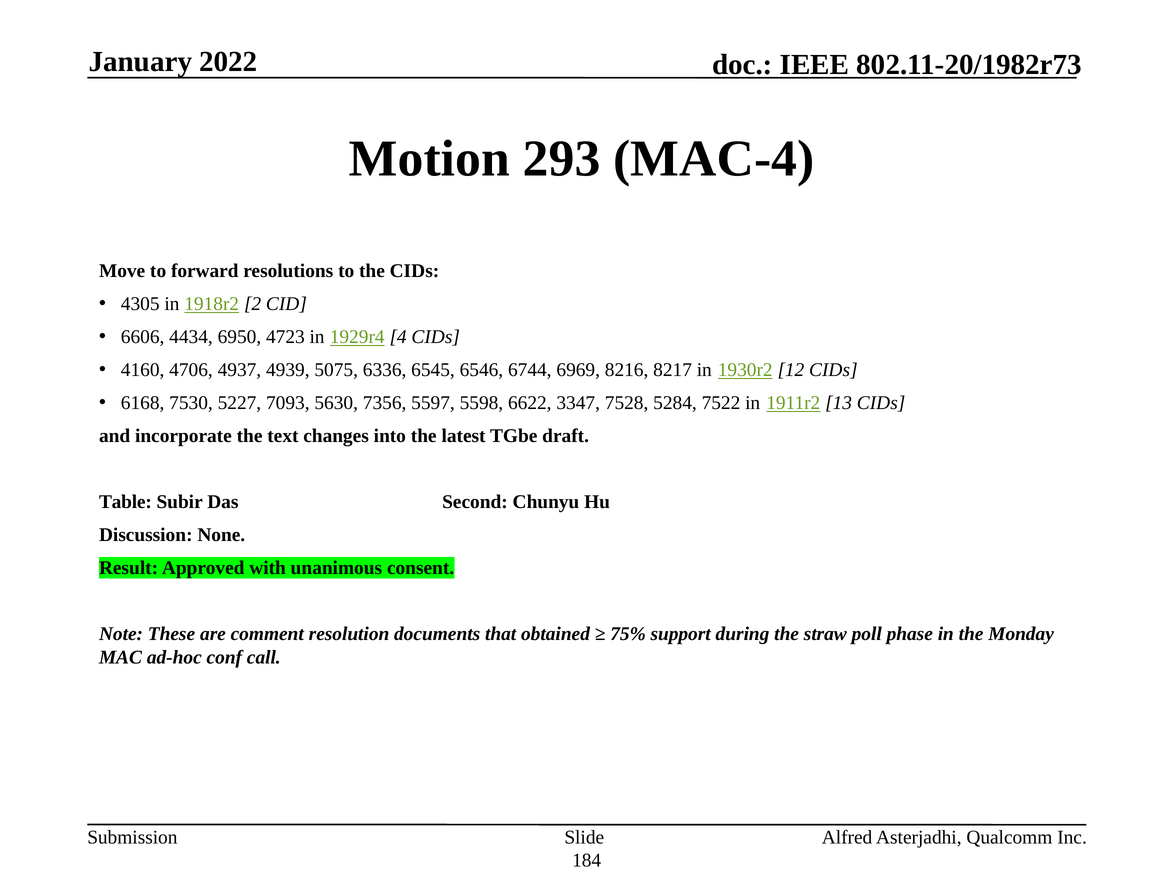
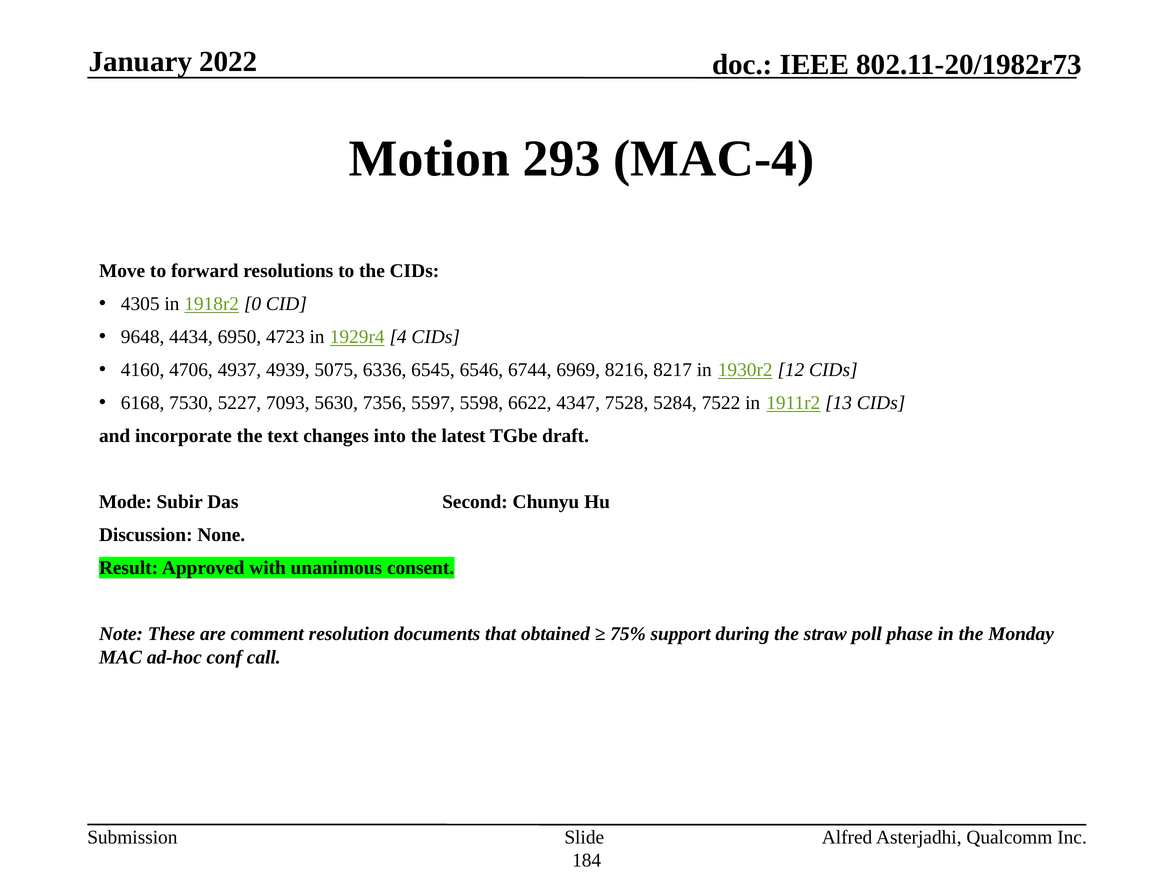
2: 2 -> 0 (253, 304)
6606: 6606 -> 9648 (143, 337)
3347: 3347 -> 4347 (578, 403)
Table: Table -> Mode (125, 502)
